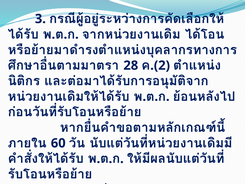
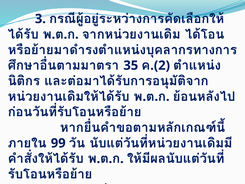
28: 28 -> 35 (131, 65)
60: 60 -> 99 (58, 143)
